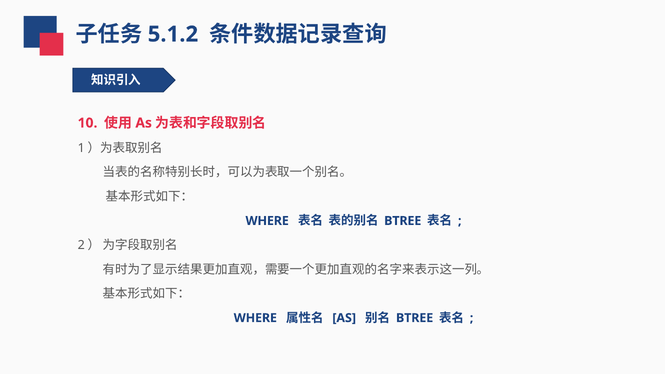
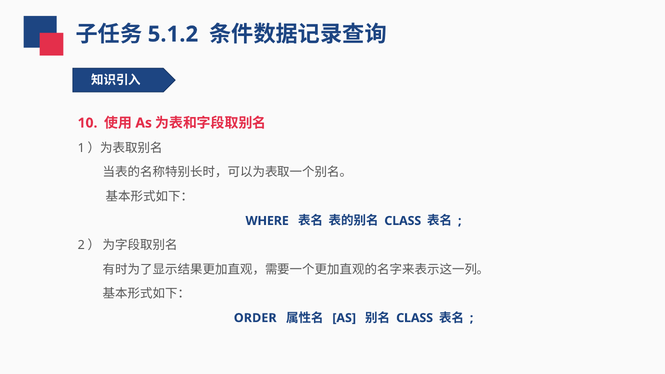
BTREE: BTREE -> CLASS (403, 221)
WHERE: WHERE -> ORDER (255, 318)
BTREE: BTREE -> CLASS (415, 318)
